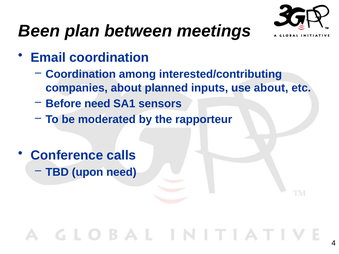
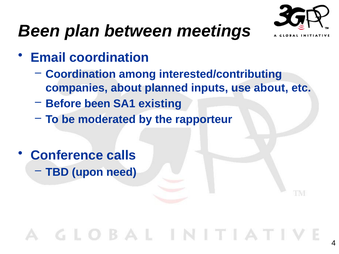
Before need: need -> been (97, 104)
sensors: sensors -> existing (160, 104)
